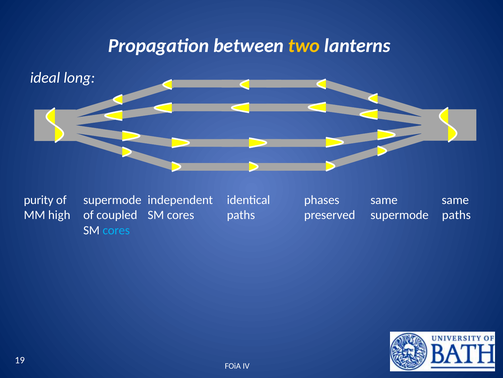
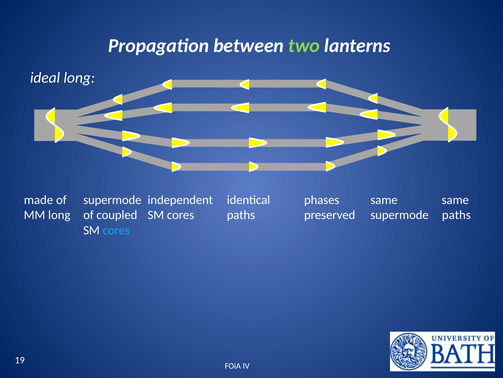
two colour: yellow -> light green (304, 46)
purity: purity -> made (38, 200)
MM high: high -> long (59, 215)
